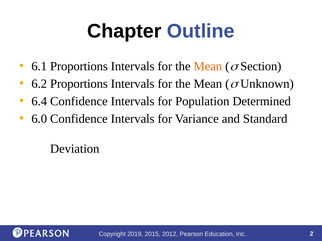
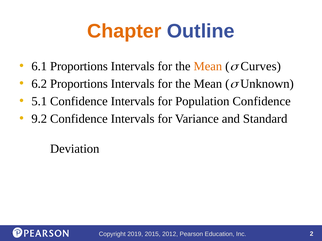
Chapter colour: black -> orange (124, 31)
Section: Section -> Curves (261, 66)
6.4: 6.4 -> 5.1 (39, 101)
Population Determined: Determined -> Confidence (262, 101)
6.0: 6.0 -> 9.2 (39, 119)
